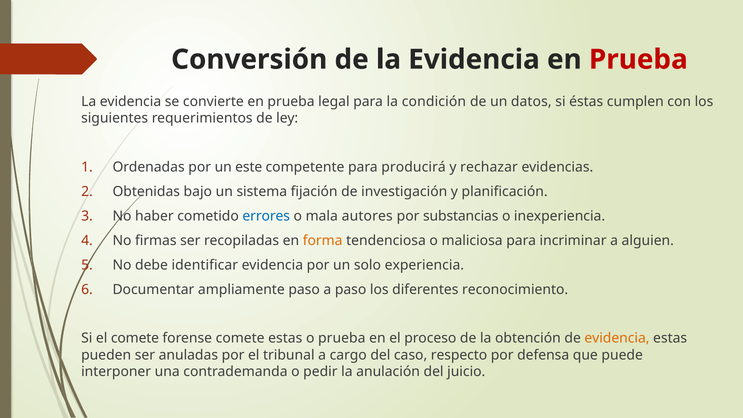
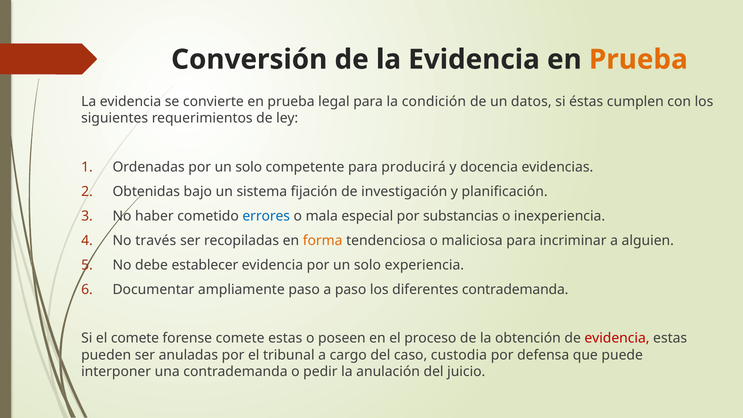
Prueba colour: red -> orange (638, 59)
Ordenadas por un este: este -> solo (249, 167)
rechazar: rechazar -> docencia (489, 167)
autores: autores -> especial (367, 216)
firmas: firmas -> través (156, 240)
identificar: identificar -> establecer (205, 265)
diferentes reconocimiento: reconocimiento -> contrademanda (515, 289)
o prueba: prueba -> poseen (342, 338)
evidencia colour: orange -> red (617, 338)
respecto: respecto -> custodia (459, 355)
